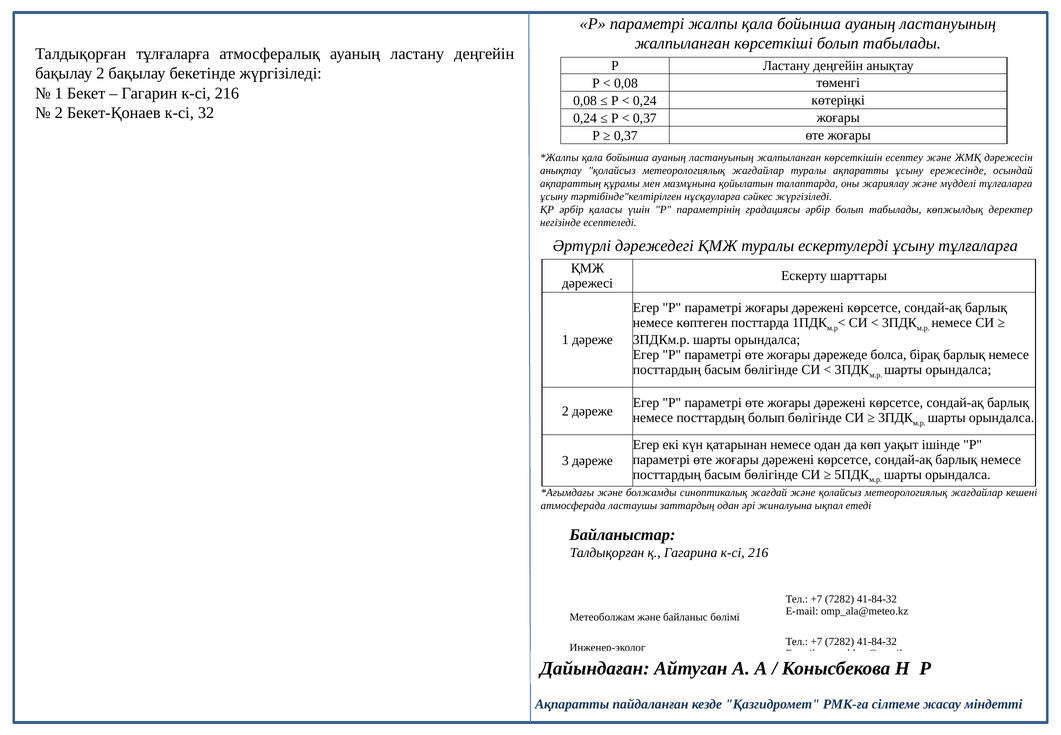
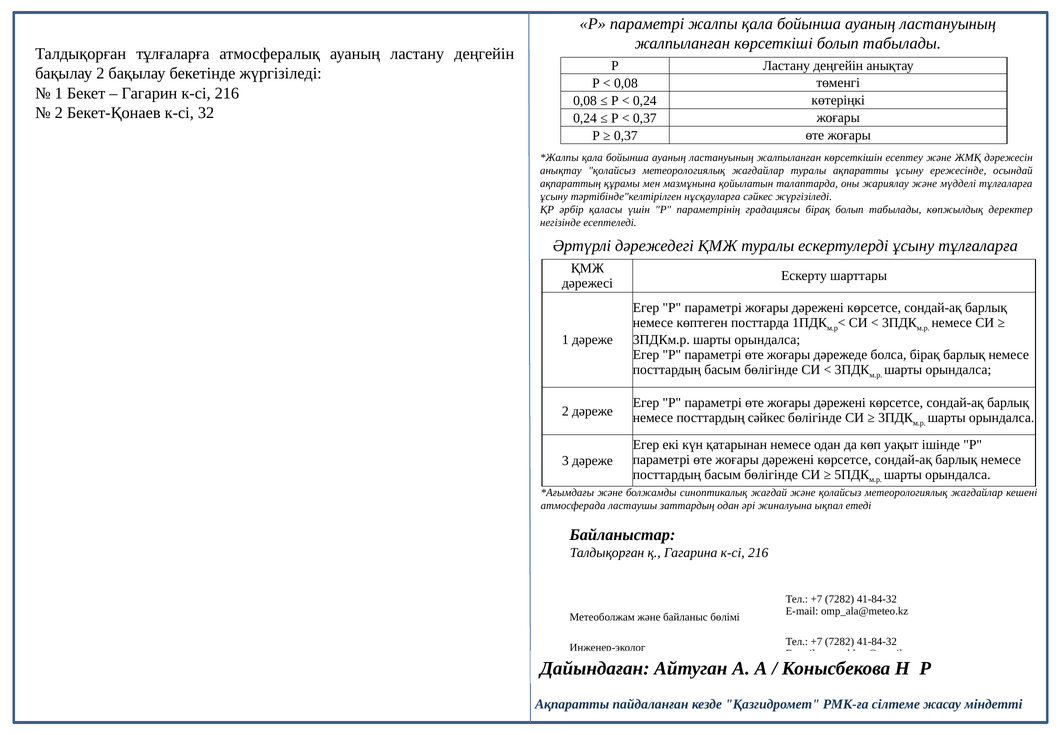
градациясы әрбір: әрбір -> бірақ (818, 210)
посттардың болып: болып -> сәйкес (766, 417)
